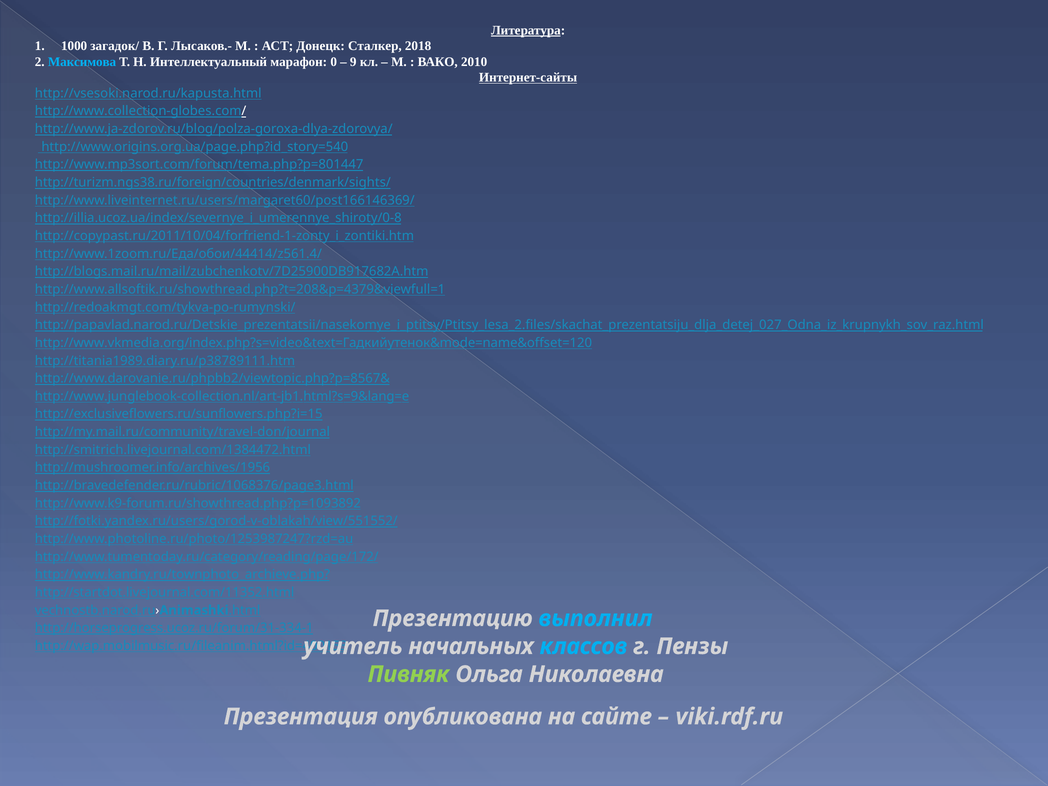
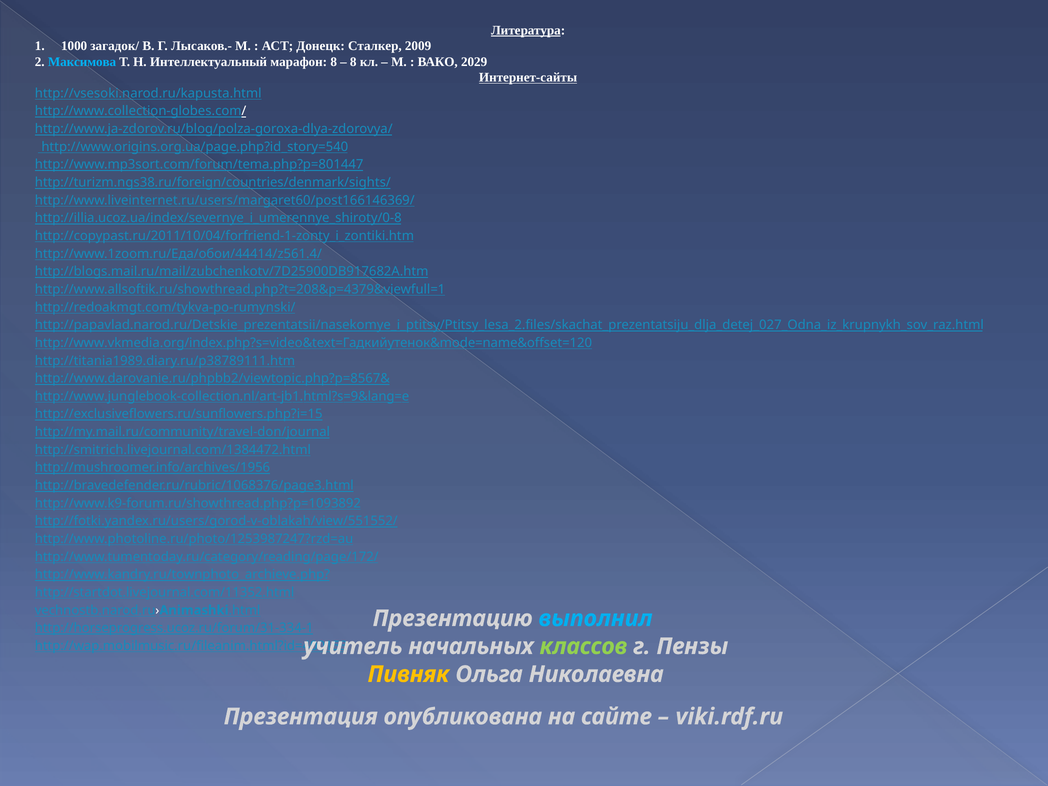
2018: 2018 -> 2009 (418, 46)
марафон 0: 0 -> 8 (334, 62)
9: 9 -> 8 (353, 62)
2010: 2010 -> 2029 (474, 62)
классов colour: light blue -> light green (584, 646)
Пивняк colour: light green -> yellow (408, 674)
